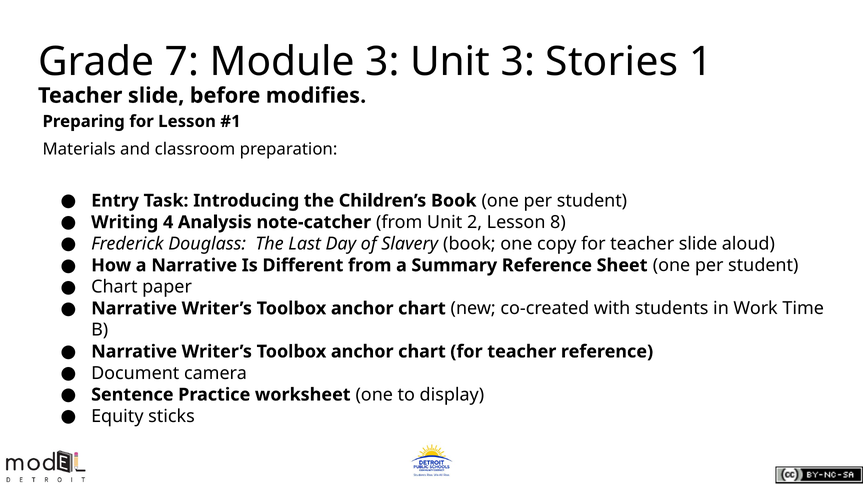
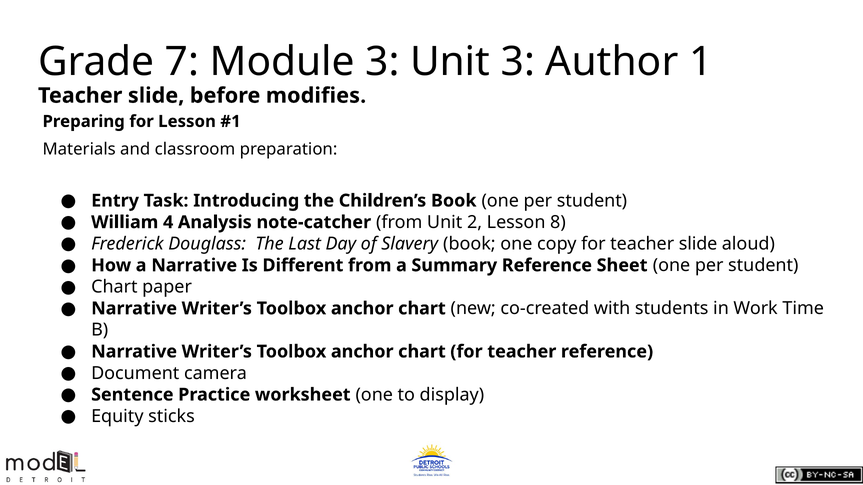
Stories: Stories -> Author (612, 62)
Writing: Writing -> William (125, 222)
